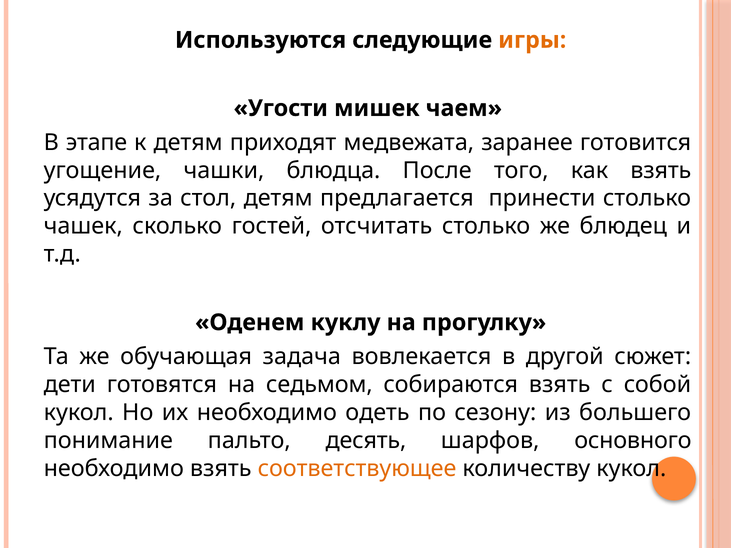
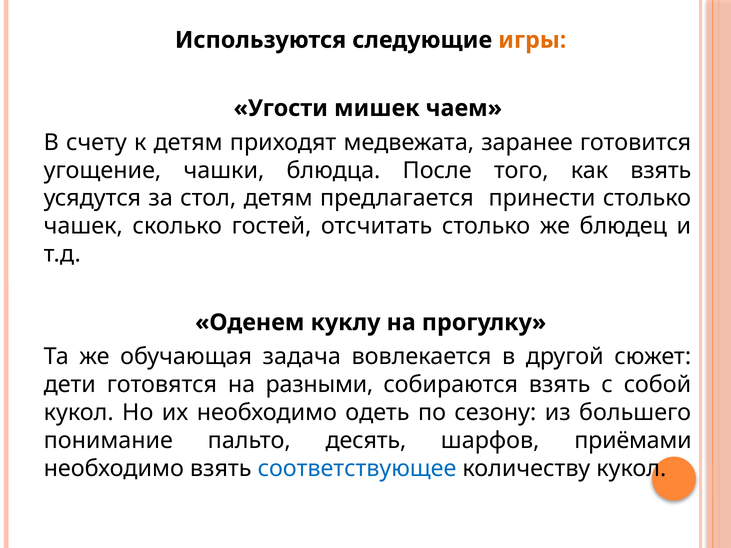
этапе: этапе -> счету (96, 142)
седьмом: седьмом -> разными (319, 385)
основного: основного -> приёмами (633, 441)
соответствующее colour: orange -> blue (357, 469)
